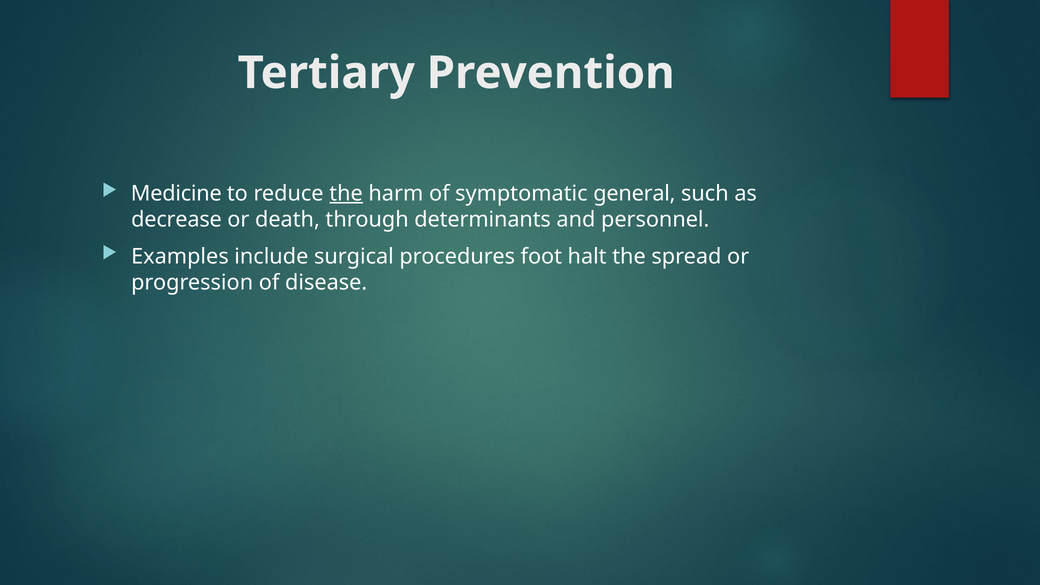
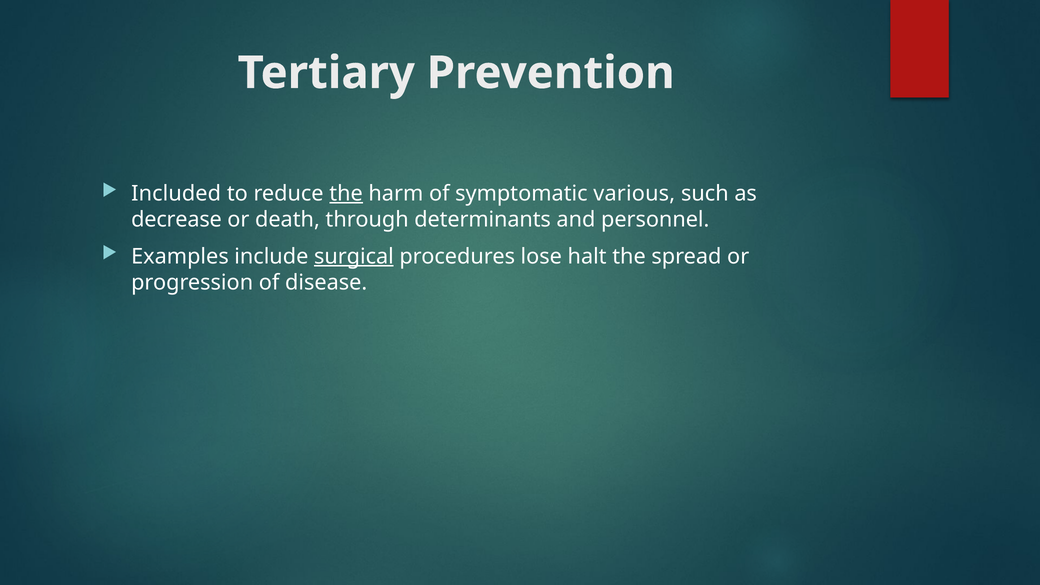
Medicine: Medicine -> Included (176, 194)
general: general -> various (634, 194)
surgical underline: none -> present (354, 256)
foot: foot -> lose (541, 256)
